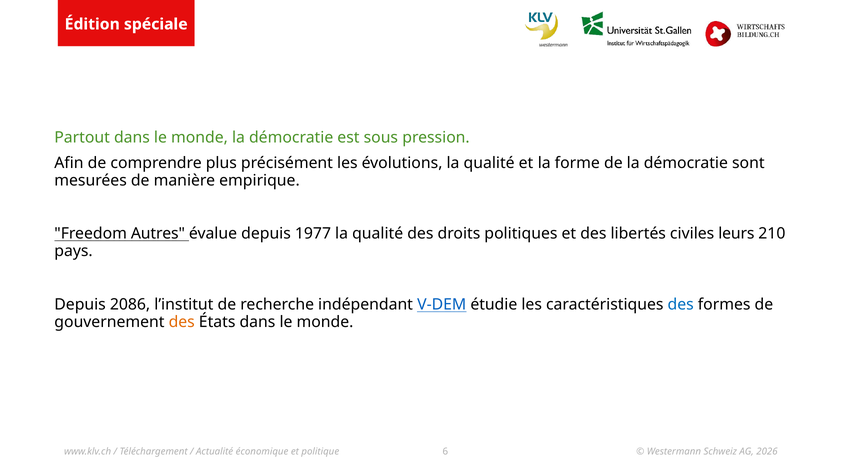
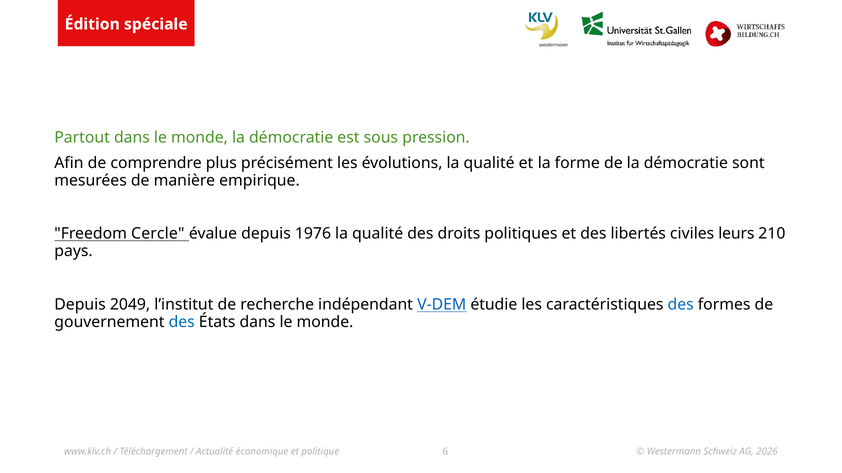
Autres: Autres -> Cercle (158, 234)
1977: 1977 -> 1976 (313, 234)
2086: 2086 -> 2049 (130, 305)
des colour: orange -> blue (182, 323)
